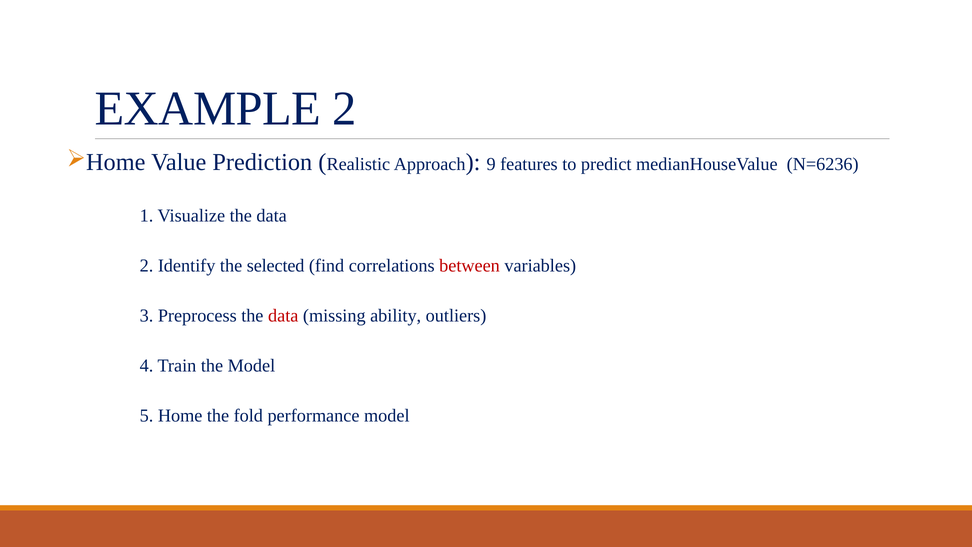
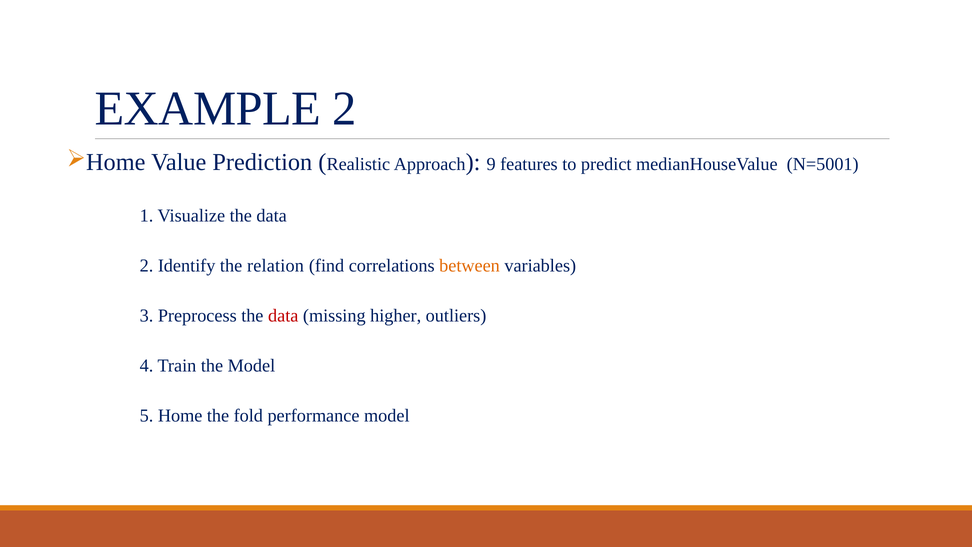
N=6236: N=6236 -> N=5001 (823, 164)
selected: selected -> relation (275, 266)
between colour: red -> orange (470, 266)
ability: ability -> higher (396, 316)
